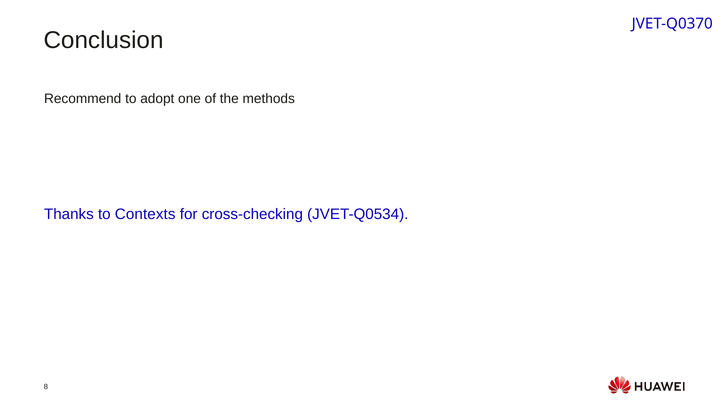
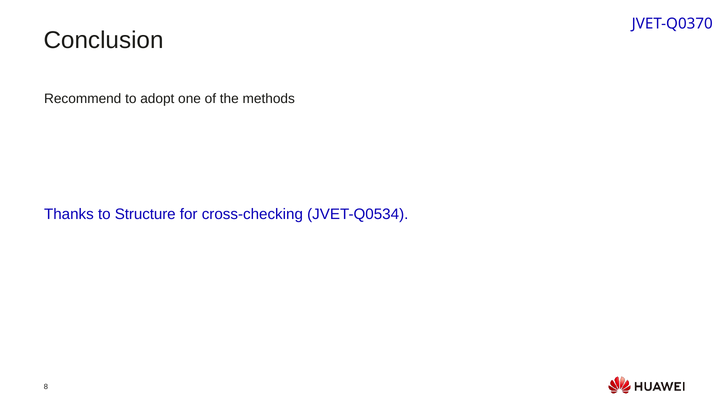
Contexts: Contexts -> Structure (145, 214)
